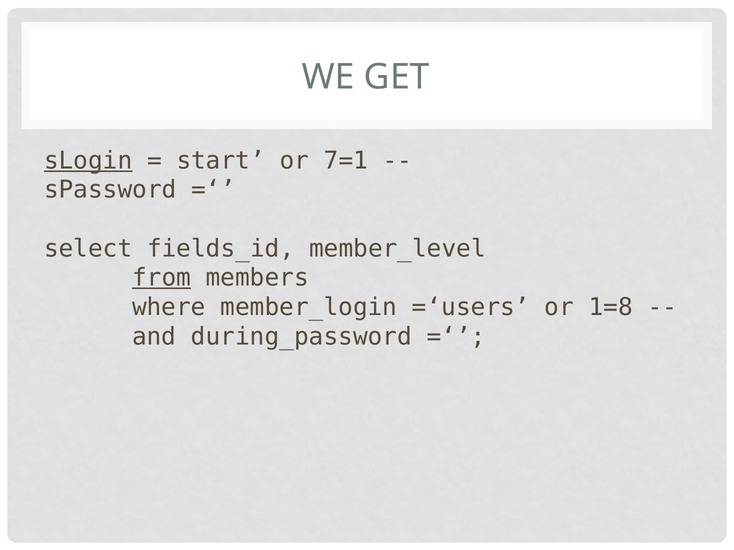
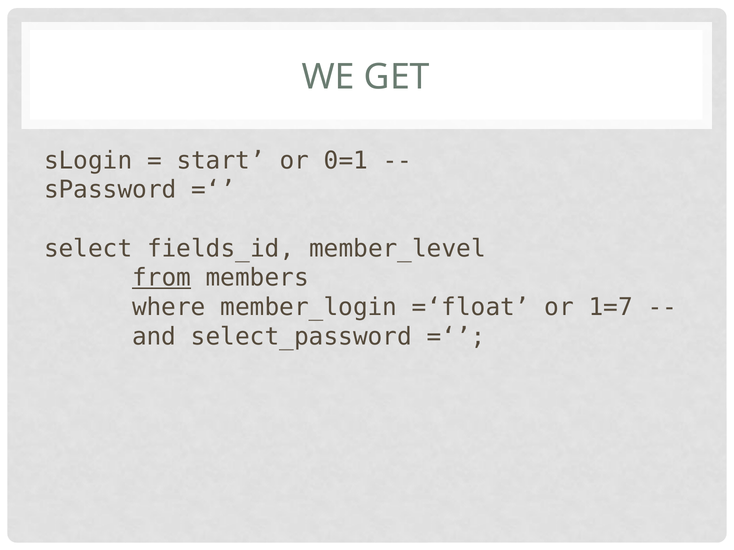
sLogin underline: present -> none (88, 161)
7=1: 7=1 -> 0=1 (346, 161)
=‘users: =‘users -> =‘float (471, 308)
1=8: 1=8 -> 1=7 (611, 308)
during_password: during_password -> select_password (301, 337)
